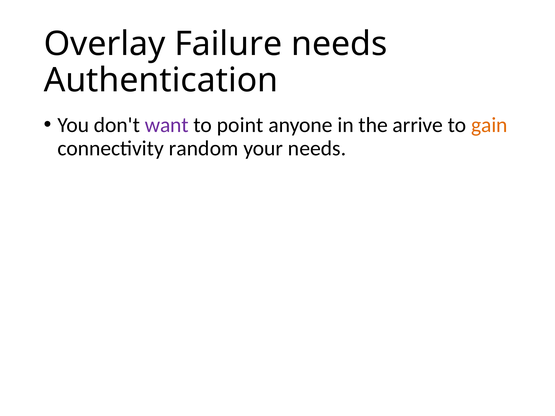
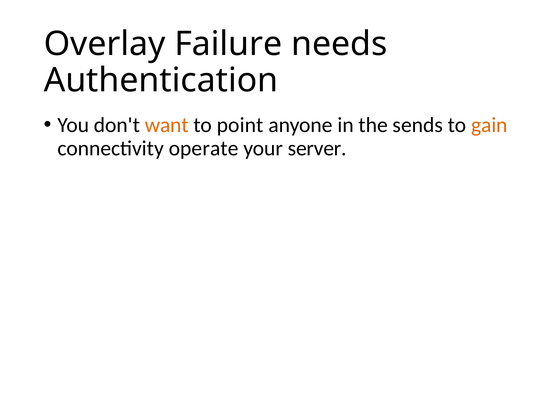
want colour: purple -> orange (167, 125)
arrive: arrive -> sends (418, 125)
random: random -> operate (204, 148)
your needs: needs -> server (317, 148)
